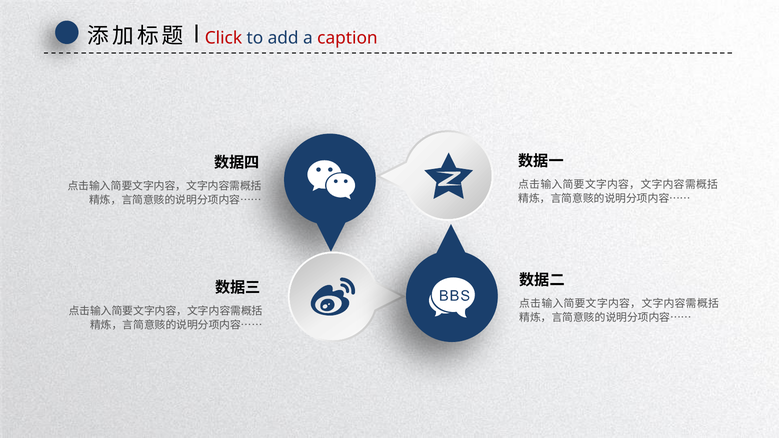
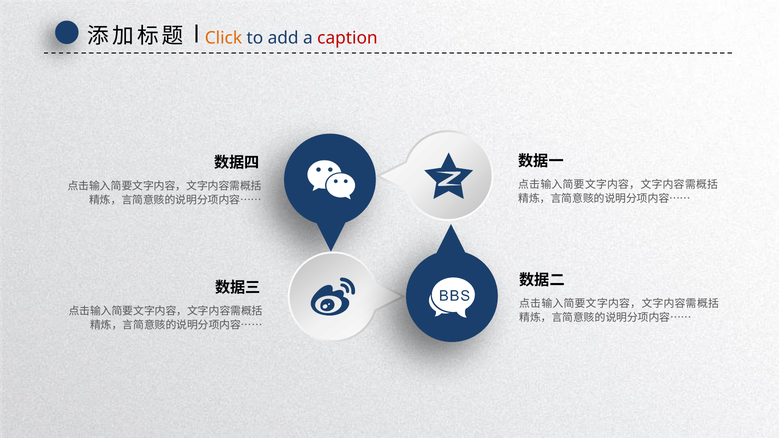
Click colour: red -> orange (223, 38)
